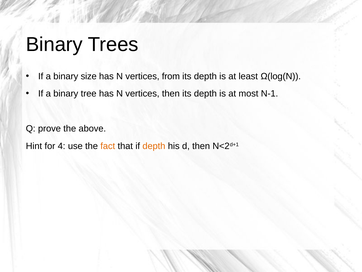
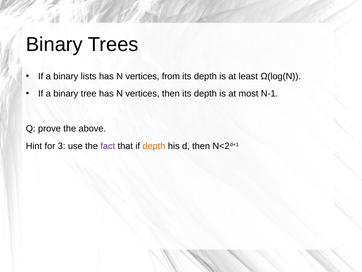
size: size -> lists (89, 76)
4: 4 -> 3 (62, 146)
fact colour: orange -> purple (108, 146)
